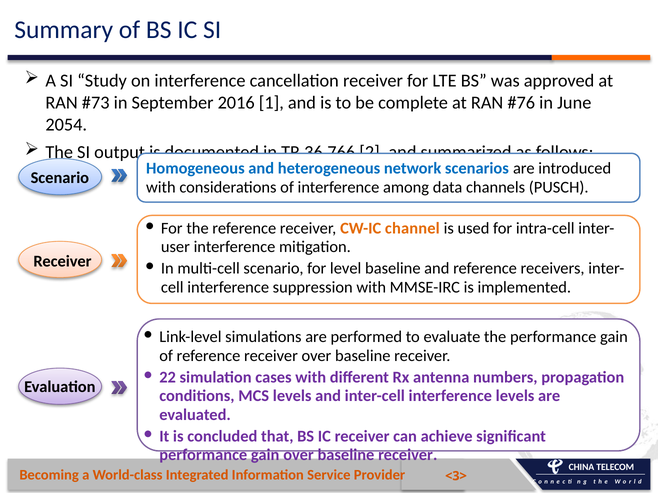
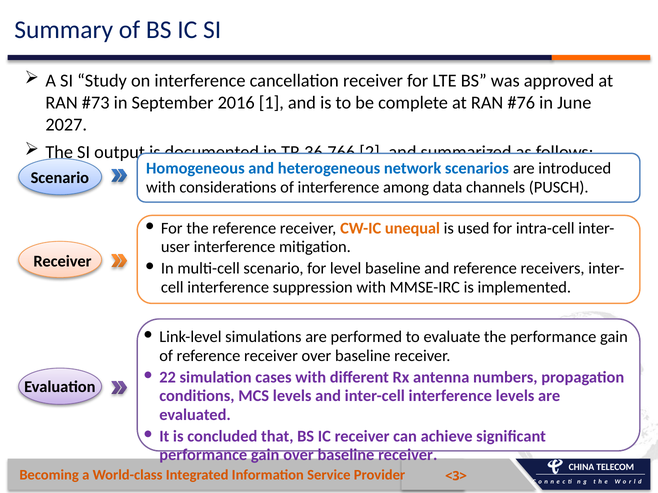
2054: 2054 -> 2027 (66, 125)
channel: channel -> unequal (413, 228)
